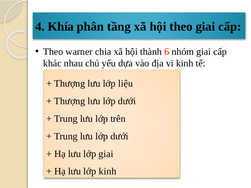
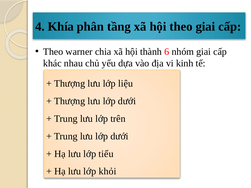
lớp giai: giai -> tiểu (106, 154)
lớp kinh: kinh -> khỏi (107, 172)
